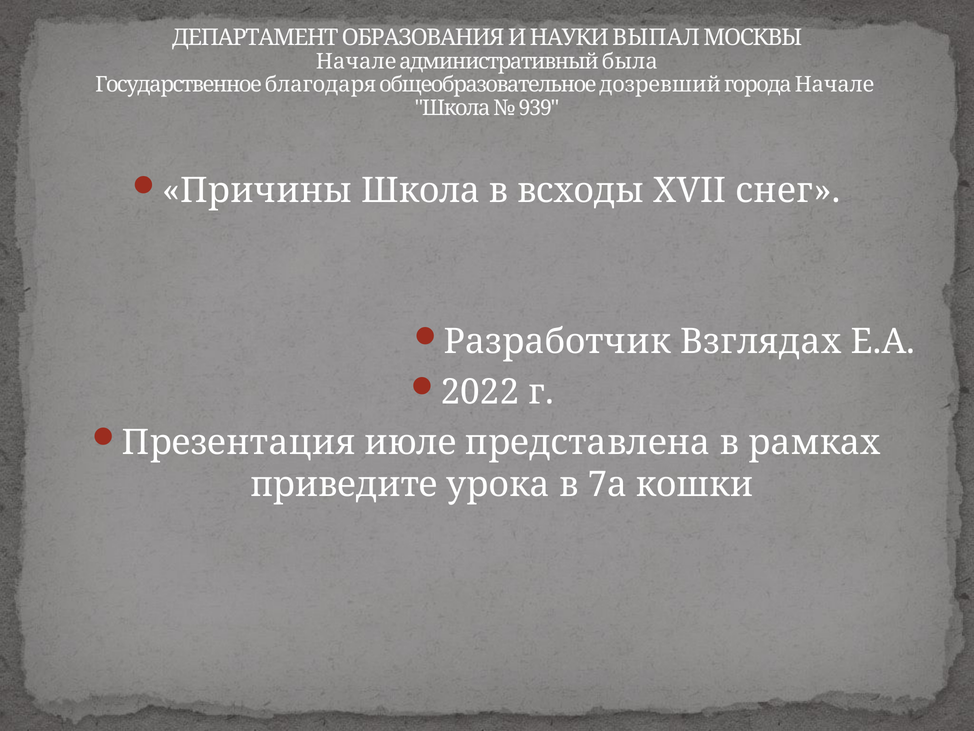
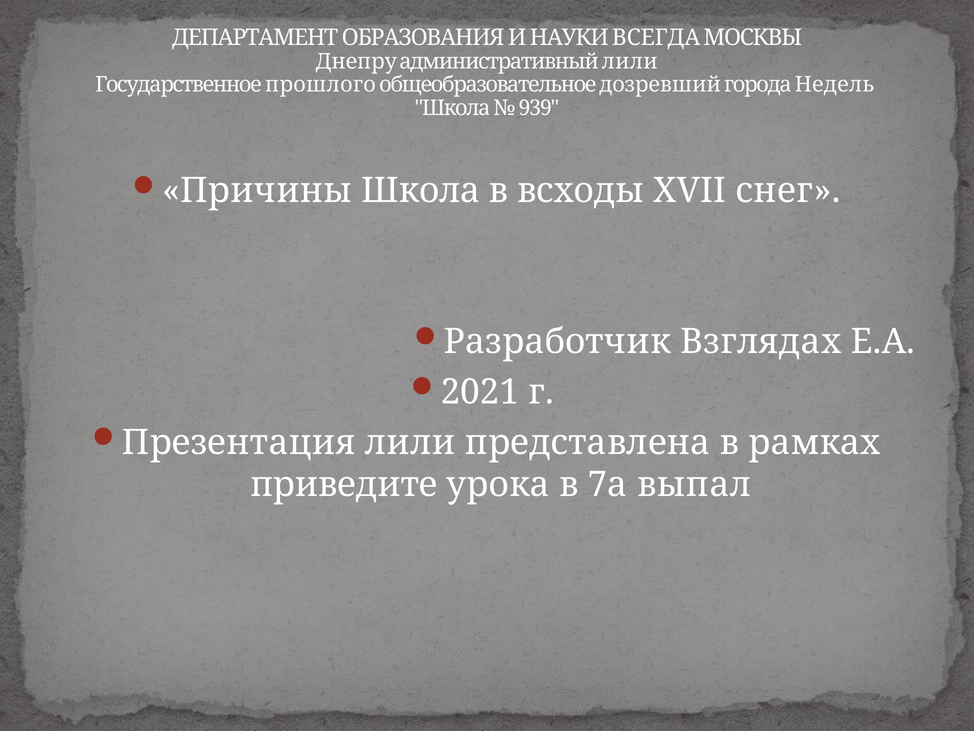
ВЫПАЛ: ВЫПАЛ -> ВСЕГДА (656, 37)
Начале: Начале -> Днепру (356, 61)
административный была: была -> лили (630, 61)
благодаря: благодаря -> прошлого (320, 85)
города Начале: Начале -> Недель (834, 85)
2022: 2022 -> 2021 (480, 392)
Презентация июле: июле -> лили (410, 442)
кошки: кошки -> выпал (694, 484)
